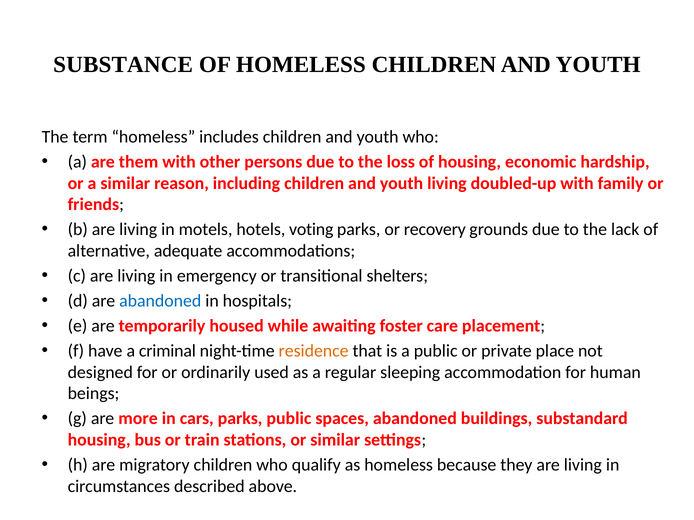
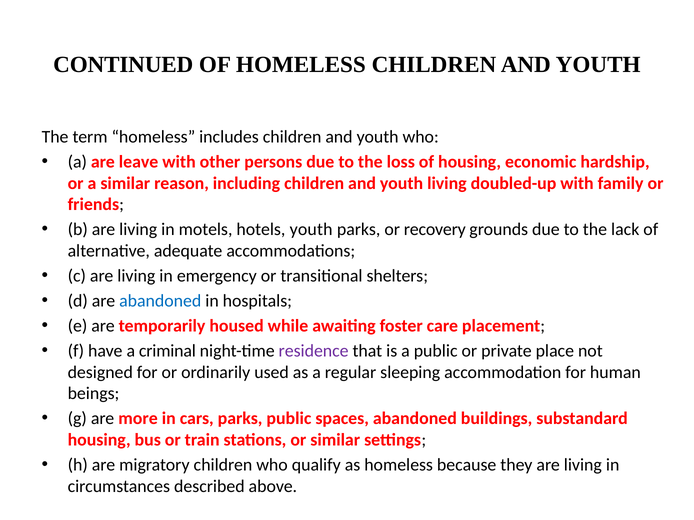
SUBSTANCE: SUBSTANCE -> CONTINUED (123, 65)
them: them -> leave (139, 162)
hotels voting: voting -> youth (311, 230)
residence colour: orange -> purple (314, 351)
